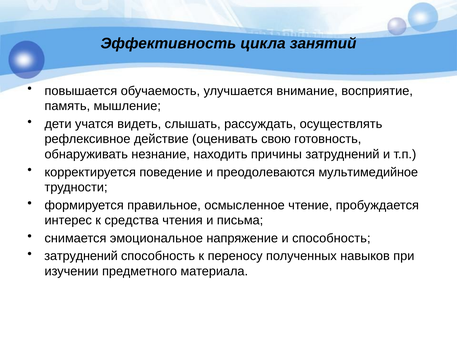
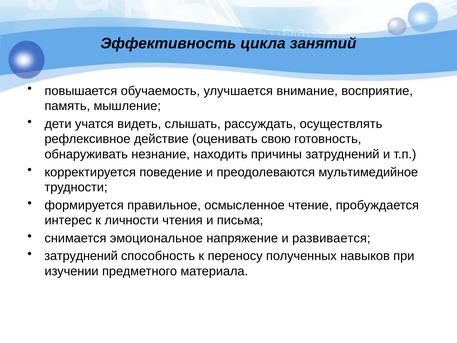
средства: средства -> личности (132, 220)
и способность: способность -> развивается (331, 238)
